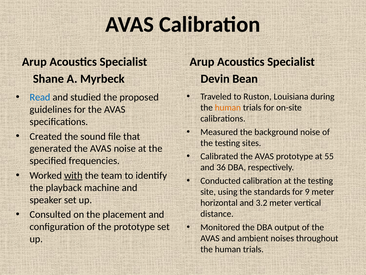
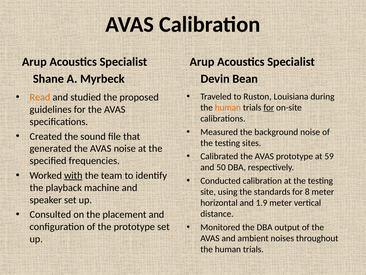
Read colour: blue -> orange (40, 97)
for underline: none -> present (269, 107)
55: 55 -> 59 (329, 156)
36: 36 -> 50 (221, 167)
9: 9 -> 8 (307, 192)
3.2: 3.2 -> 1.9 (262, 203)
